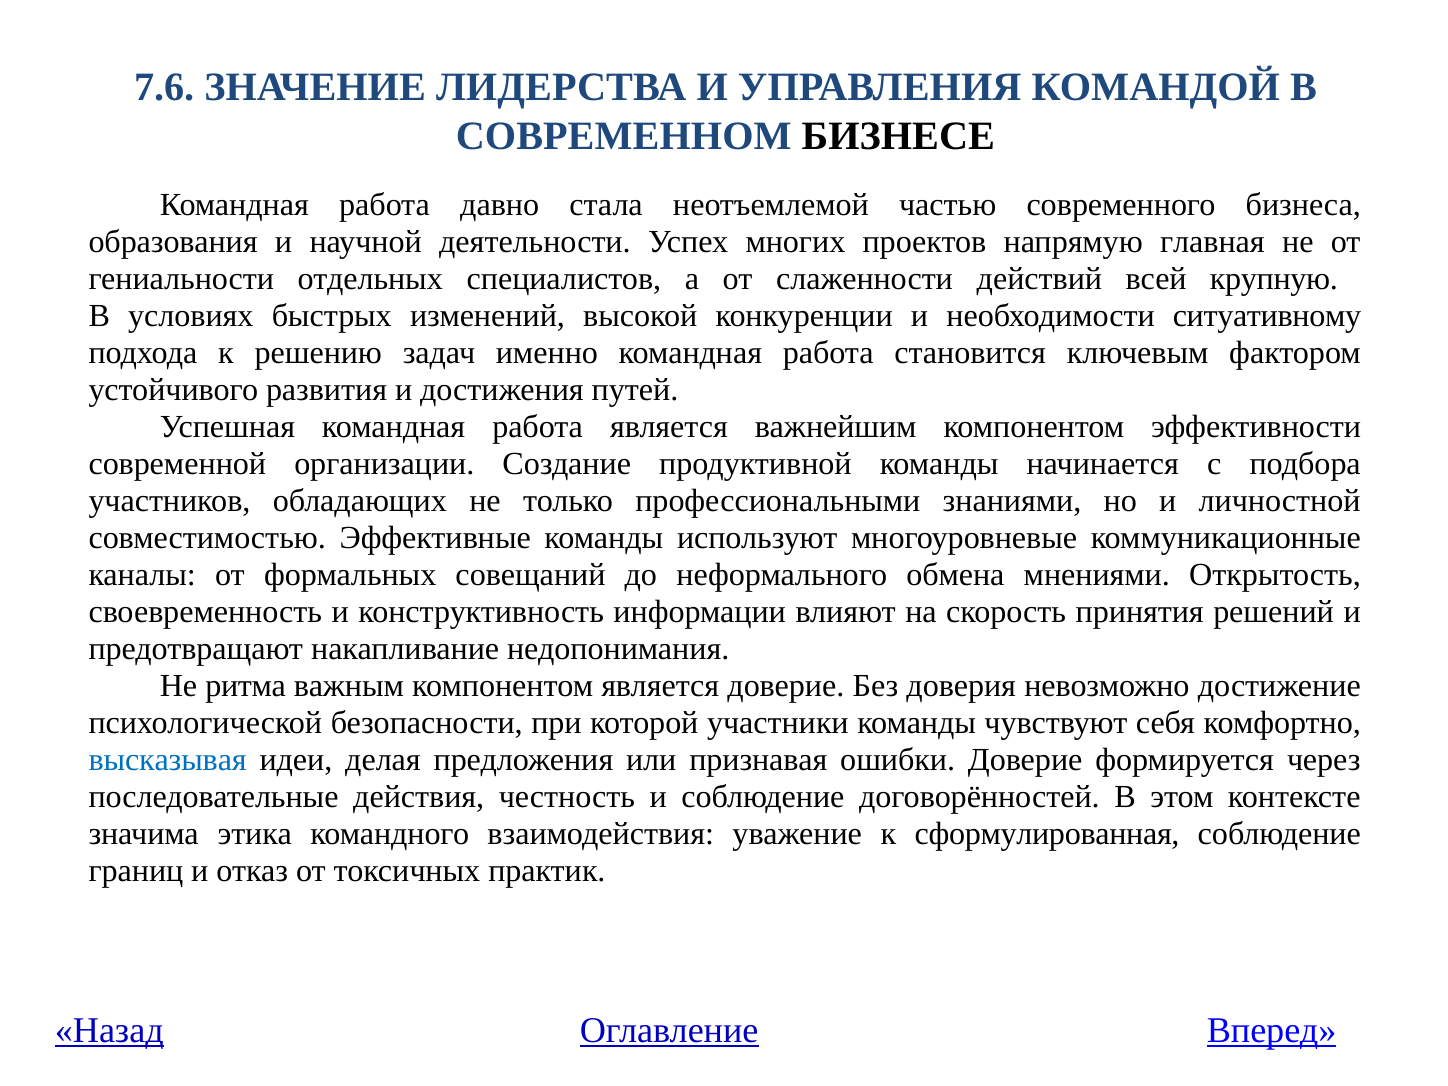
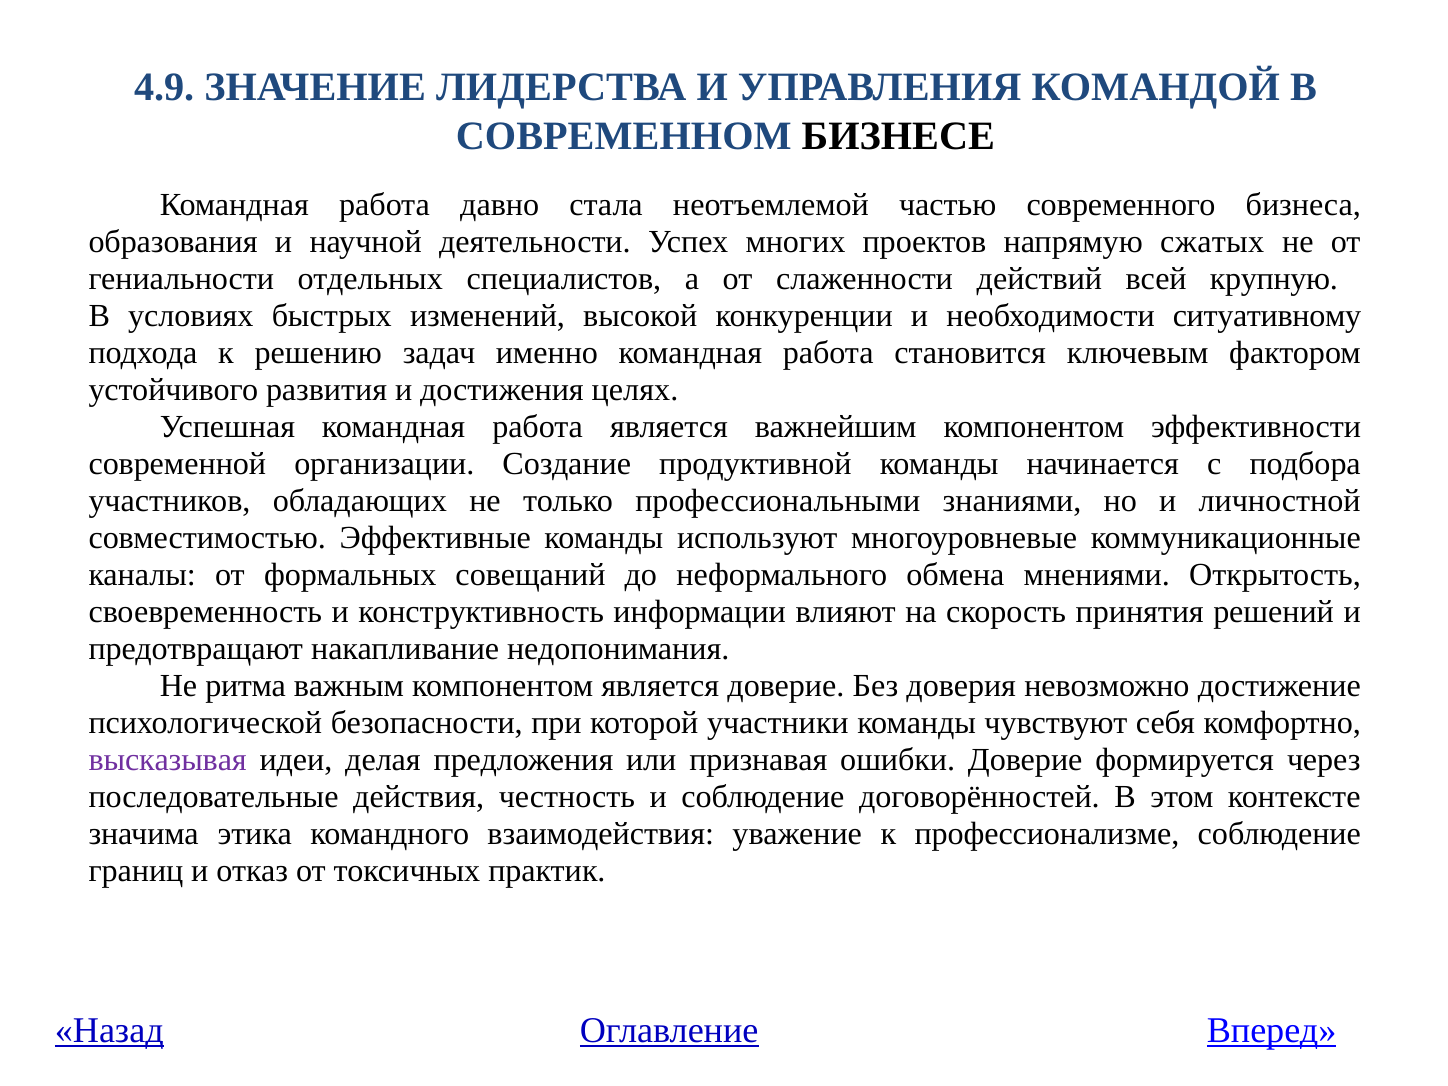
7.6: 7.6 -> 4.9 (164, 88)
главная: главная -> сжатых (1212, 242)
путей: путей -> целях (635, 390)
высказывая colour: blue -> purple (168, 760)
сформулированная: сформулированная -> профессионализме (1047, 834)
